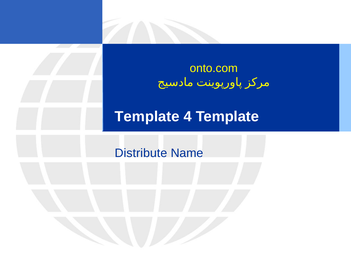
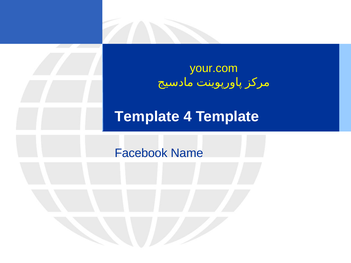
onto.com: onto.com -> your.com (214, 68)
Distribute: Distribute -> Facebook (141, 153)
